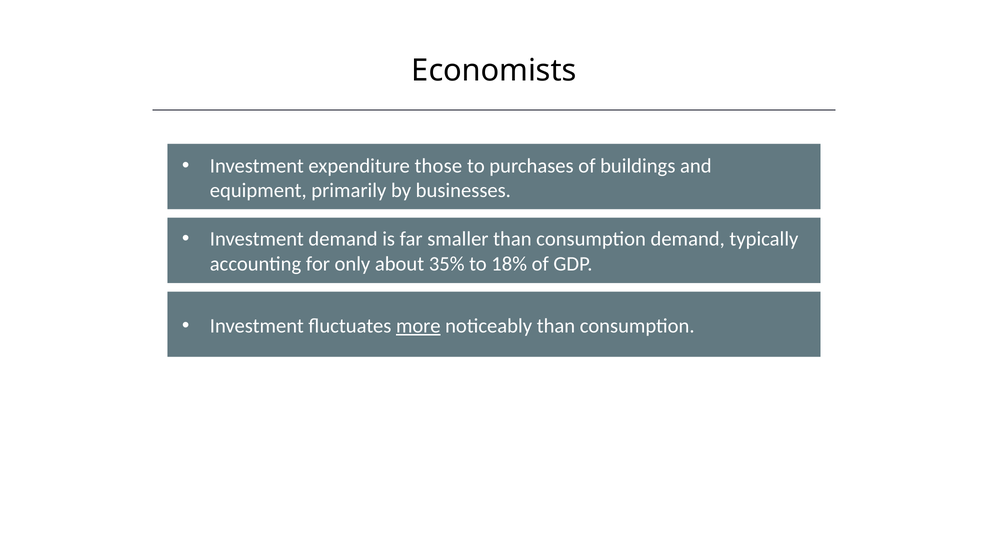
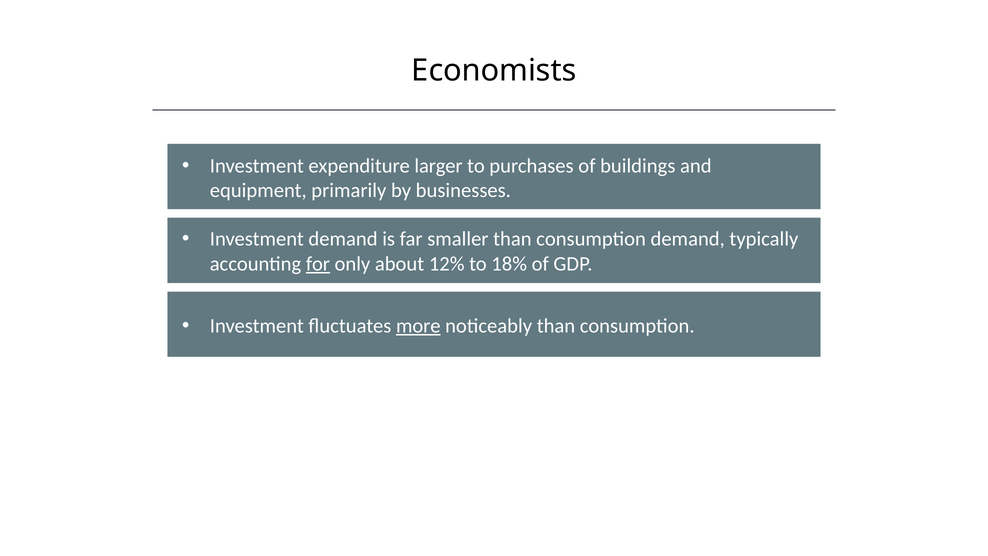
those: those -> larger (439, 166)
for underline: none -> present (318, 264)
35%: 35% -> 12% (447, 264)
